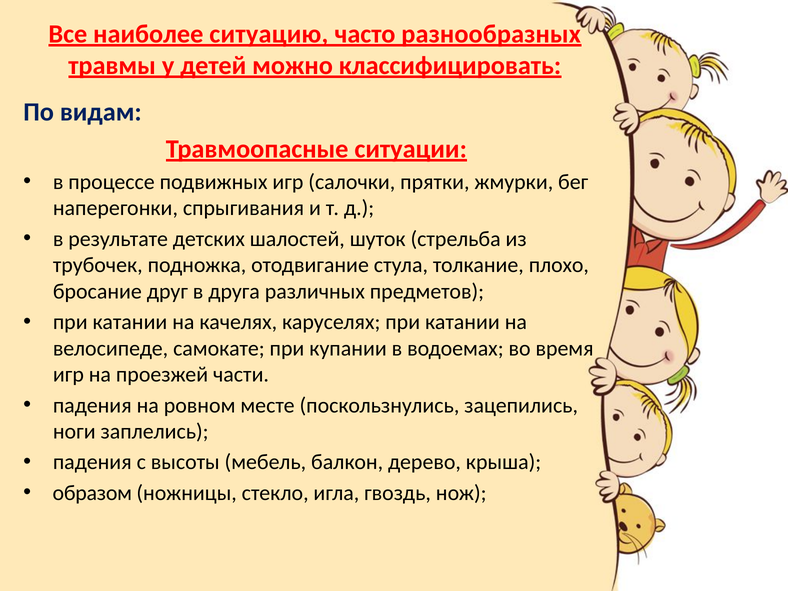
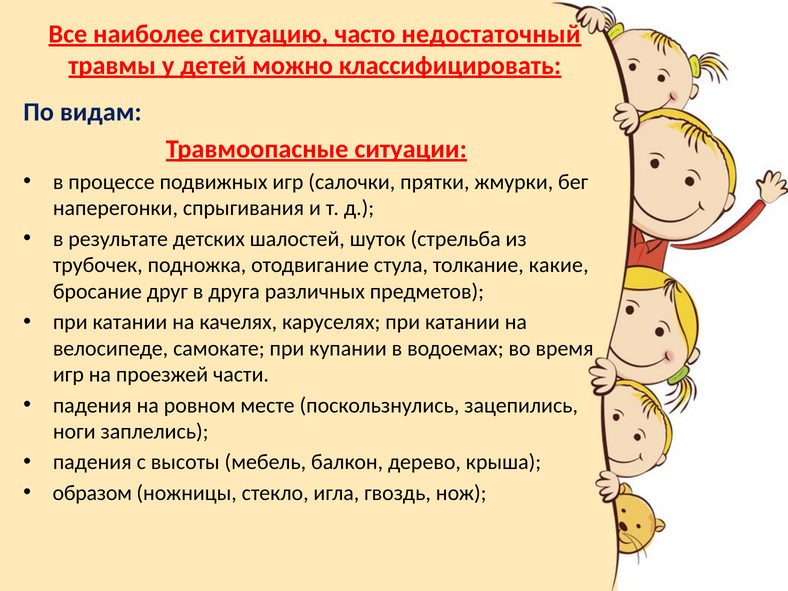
разнообразных: разнообразных -> недостаточный (491, 34)
плохо: плохо -> какие (559, 265)
